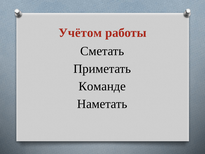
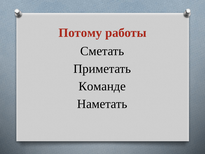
Учётом: Учётом -> Потому (80, 33)
